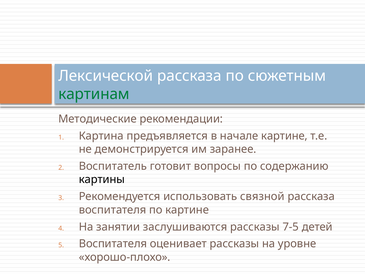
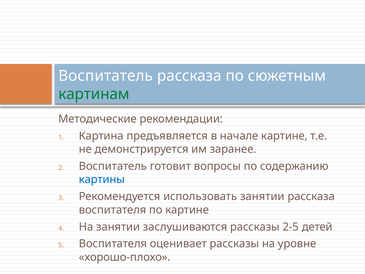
Лексической: Лексической -> Воспитатель (106, 76)
картины colour: black -> blue (102, 179)
использовать связной: связной -> занятии (262, 196)
7-5: 7-5 -> 2-5 (291, 227)
